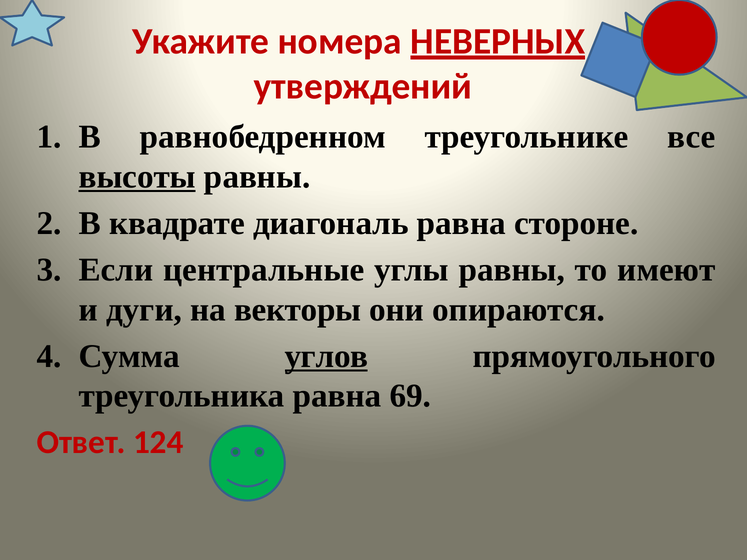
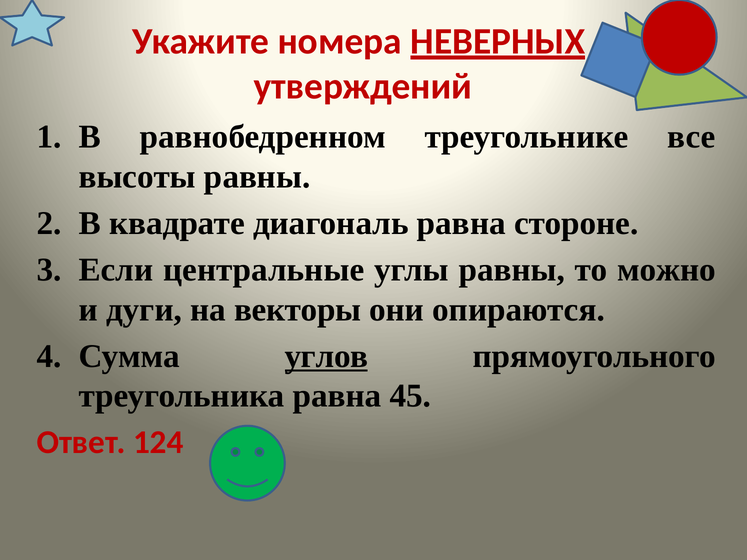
высоты underline: present -> none (137, 177)
имеют: имеют -> можно (667, 270)
69: 69 -> 45 (411, 396)
